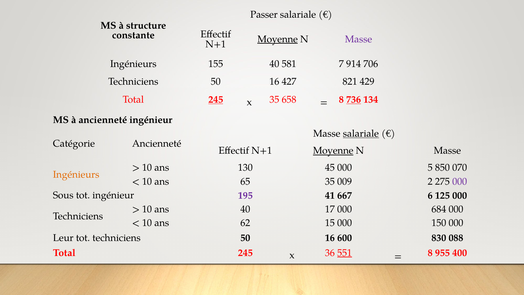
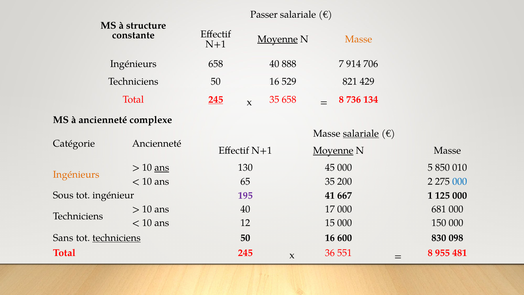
Masse colour: purple -> orange (359, 39)
Ingénieurs 155: 155 -> 658 (216, 64)
581: 581 -> 888 (289, 64)
427: 427 -> 529 (289, 82)
736 underline: present -> none (354, 100)
ancienneté ingénieur: ingénieur -> complexe (151, 120)
ans underline: none -> present (162, 168)
070: 070 -> 010 (460, 168)
009: 009 -> 200 (345, 181)
000 colour: purple -> blue (460, 181)
6: 6 -> 1 (430, 195)
684: 684 -> 681 (439, 209)
62: 62 -> 12 (245, 223)
Leur: Leur -> Sans (63, 238)
techniciens underline: none -> present (117, 238)
088: 088 -> 098 (456, 238)
551 underline: present -> none (345, 253)
400: 400 -> 481 (460, 253)
